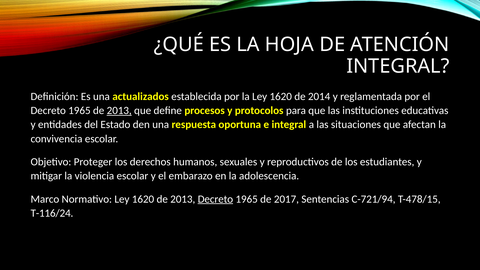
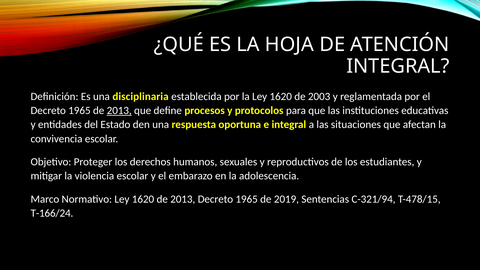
actualizados: actualizados -> disciplinaria (141, 96)
2014: 2014 -> 2003 (319, 96)
Decreto underline: present -> none (215, 199)
2017: 2017 -> 2019 (286, 199)
C-721/94: C-721/94 -> C-321/94 (374, 199)
T-116/24: T-116/24 -> T-166/24 (52, 213)
